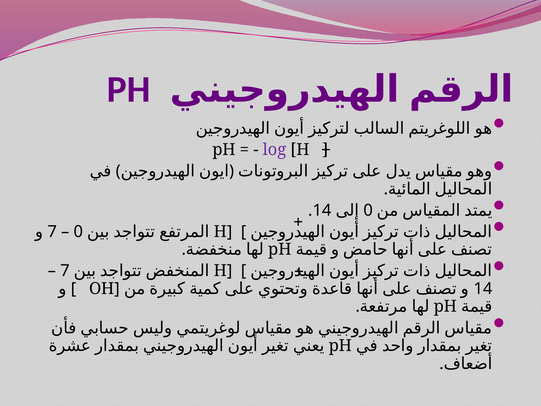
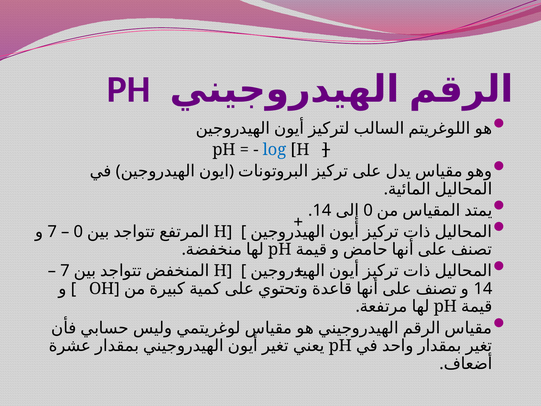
log colour: purple -> blue (275, 150)
